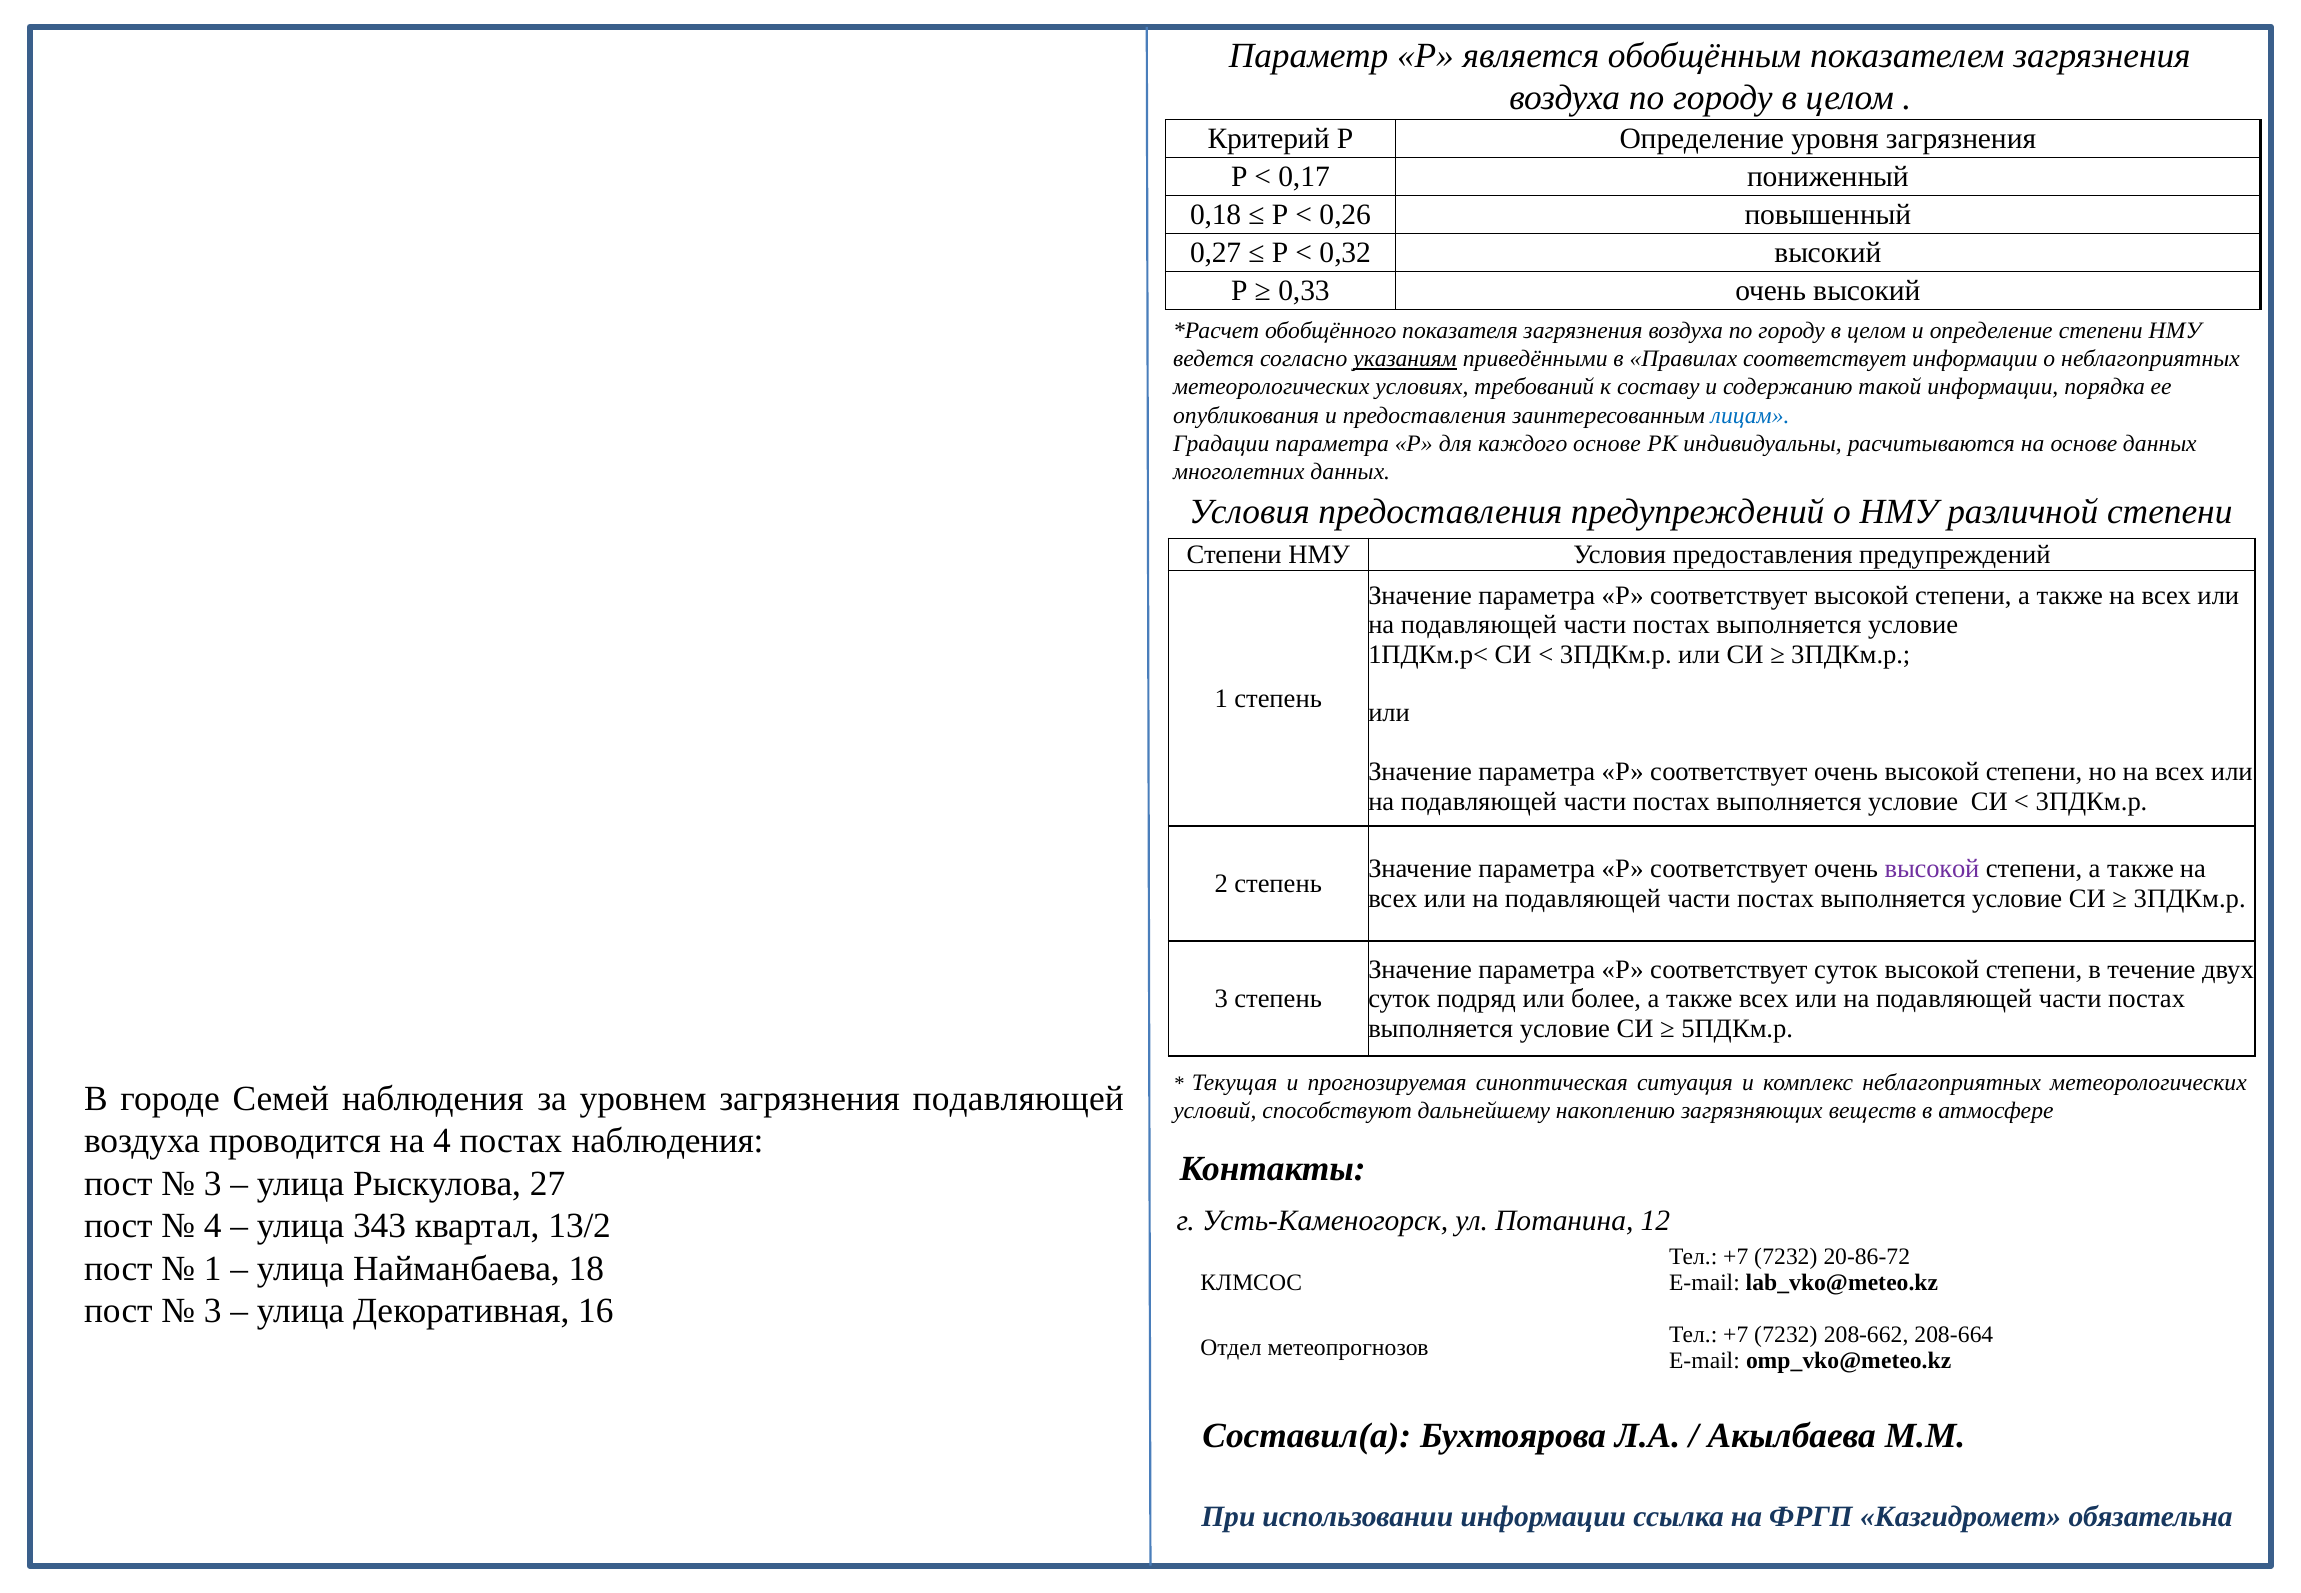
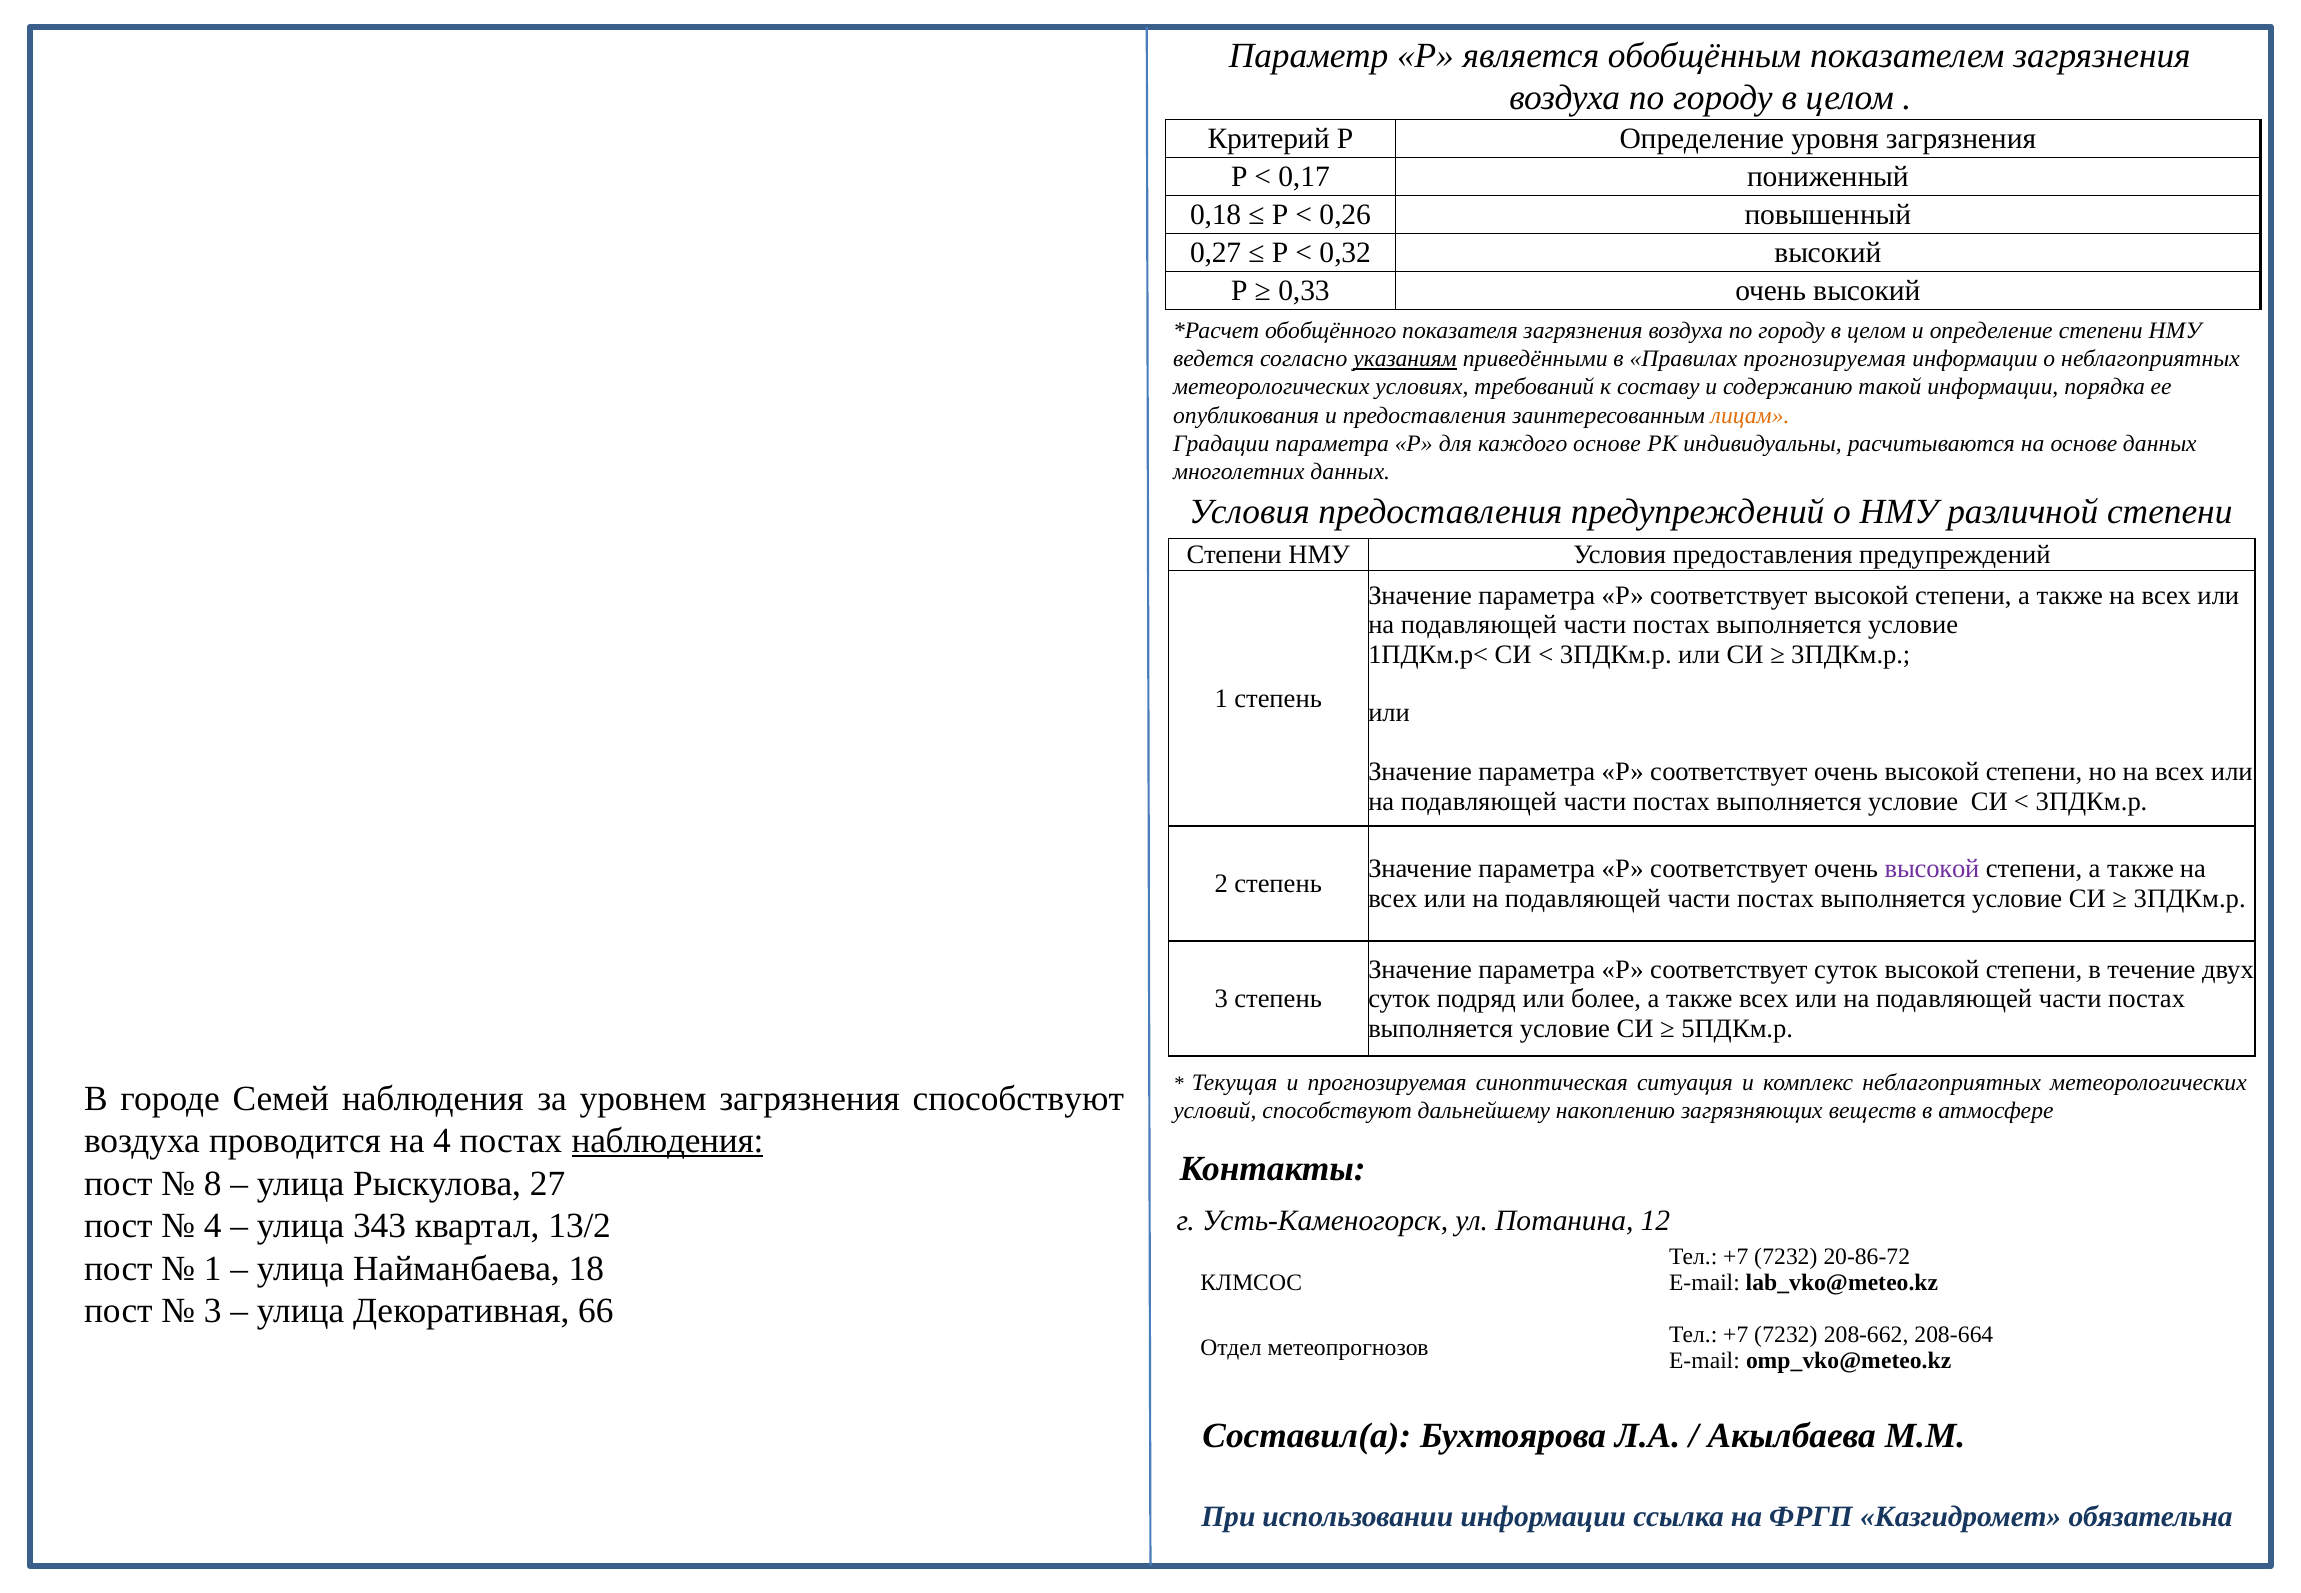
Правилах соответствует: соответствует -> прогнозируемая (1825, 359)
лицам colour: blue -> orange (1750, 415)
загрязнения подавляющей: подавляющей -> способствуют (1018, 1099)
наблюдения underline: none -> present (667, 1141)
3: 3 -> 8 (213, 1184)
16: 16 -> 66 (596, 1311)
